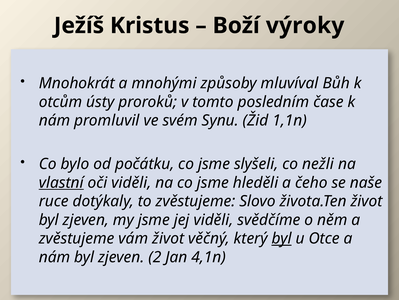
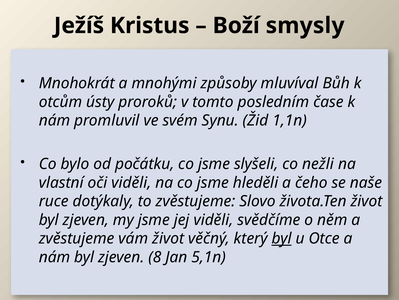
výroky: výroky -> smysly (305, 26)
vlastní underline: present -> none (61, 182)
2: 2 -> 8 (155, 257)
4,1n: 4,1n -> 5,1n (209, 257)
